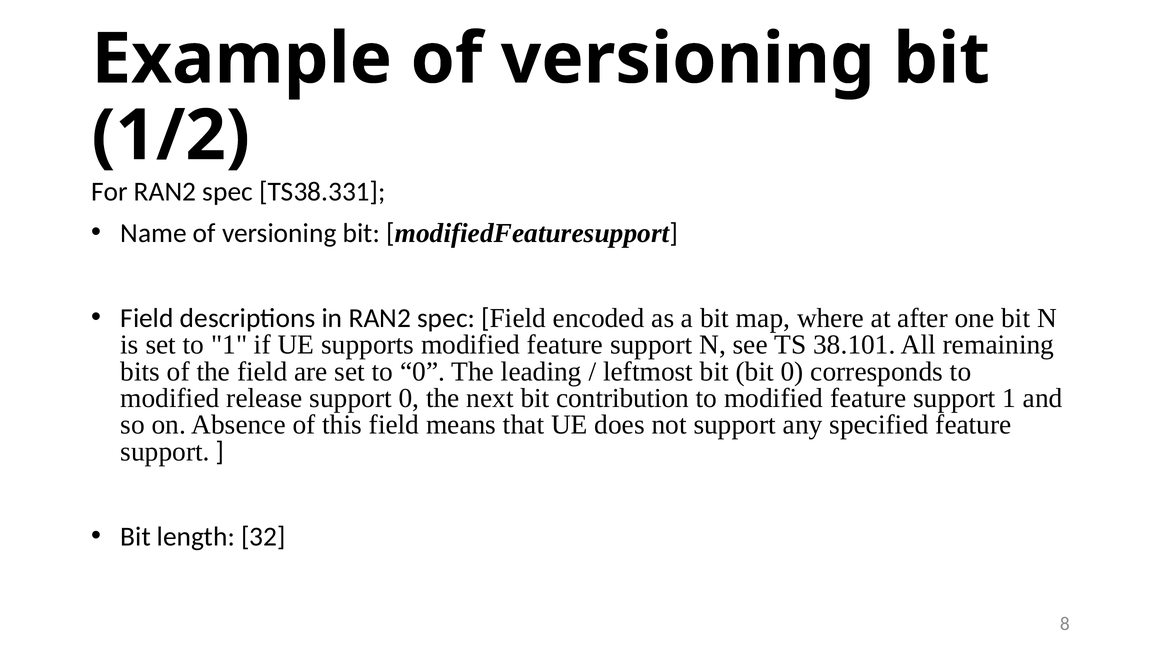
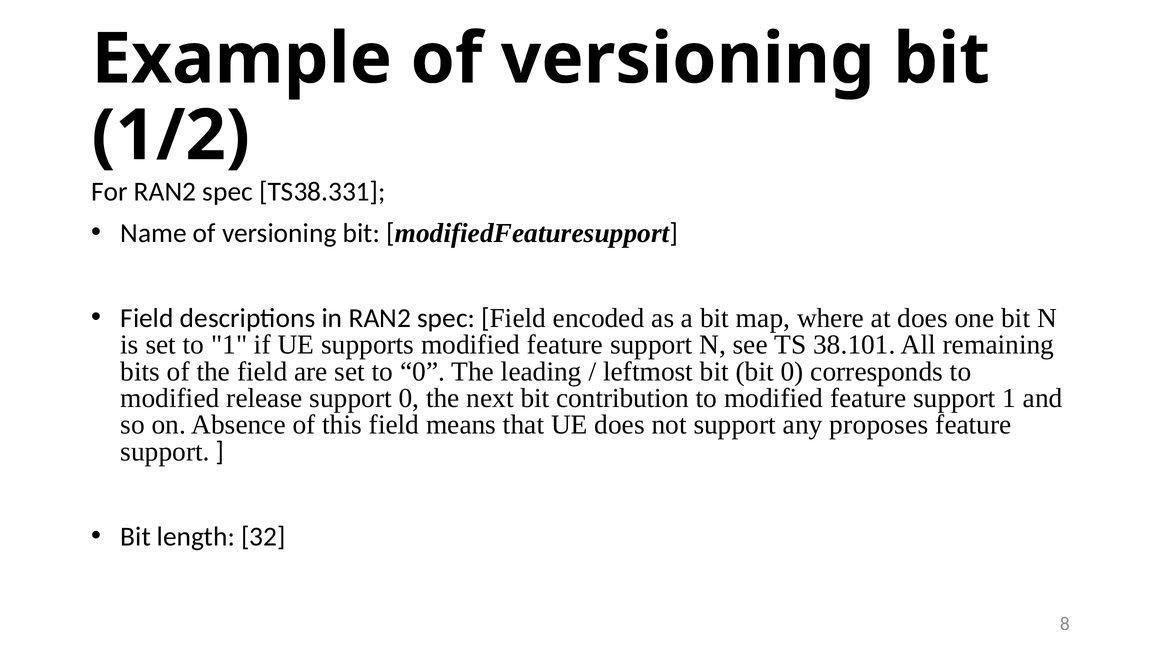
at after: after -> does (923, 318)
specified: specified -> proposes (879, 425)
